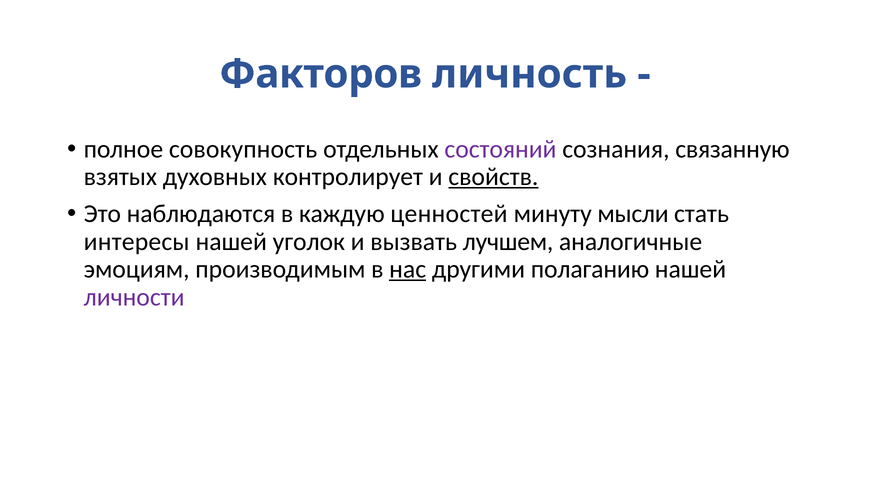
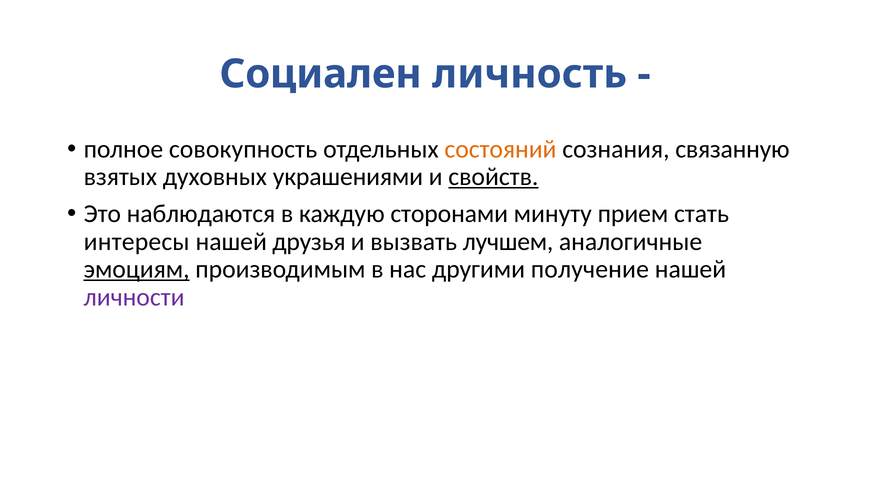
Факторов: Факторов -> Социален (321, 74)
состояний colour: purple -> orange (500, 149)
контролирует: контролирует -> украшениями (348, 177)
ценностей: ценностей -> сторонами (449, 214)
мысли: мысли -> прием (633, 214)
уголок: уголок -> друзья (309, 241)
эмоциям underline: none -> present (137, 269)
нас underline: present -> none (408, 269)
полаганию: полаганию -> получение (590, 269)
